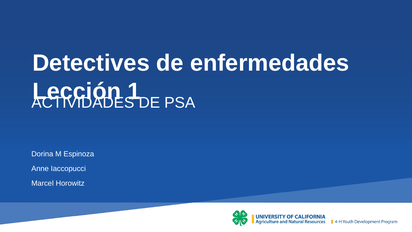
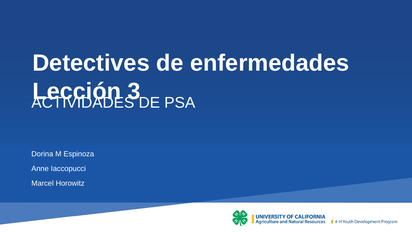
1: 1 -> 3 (134, 91)
